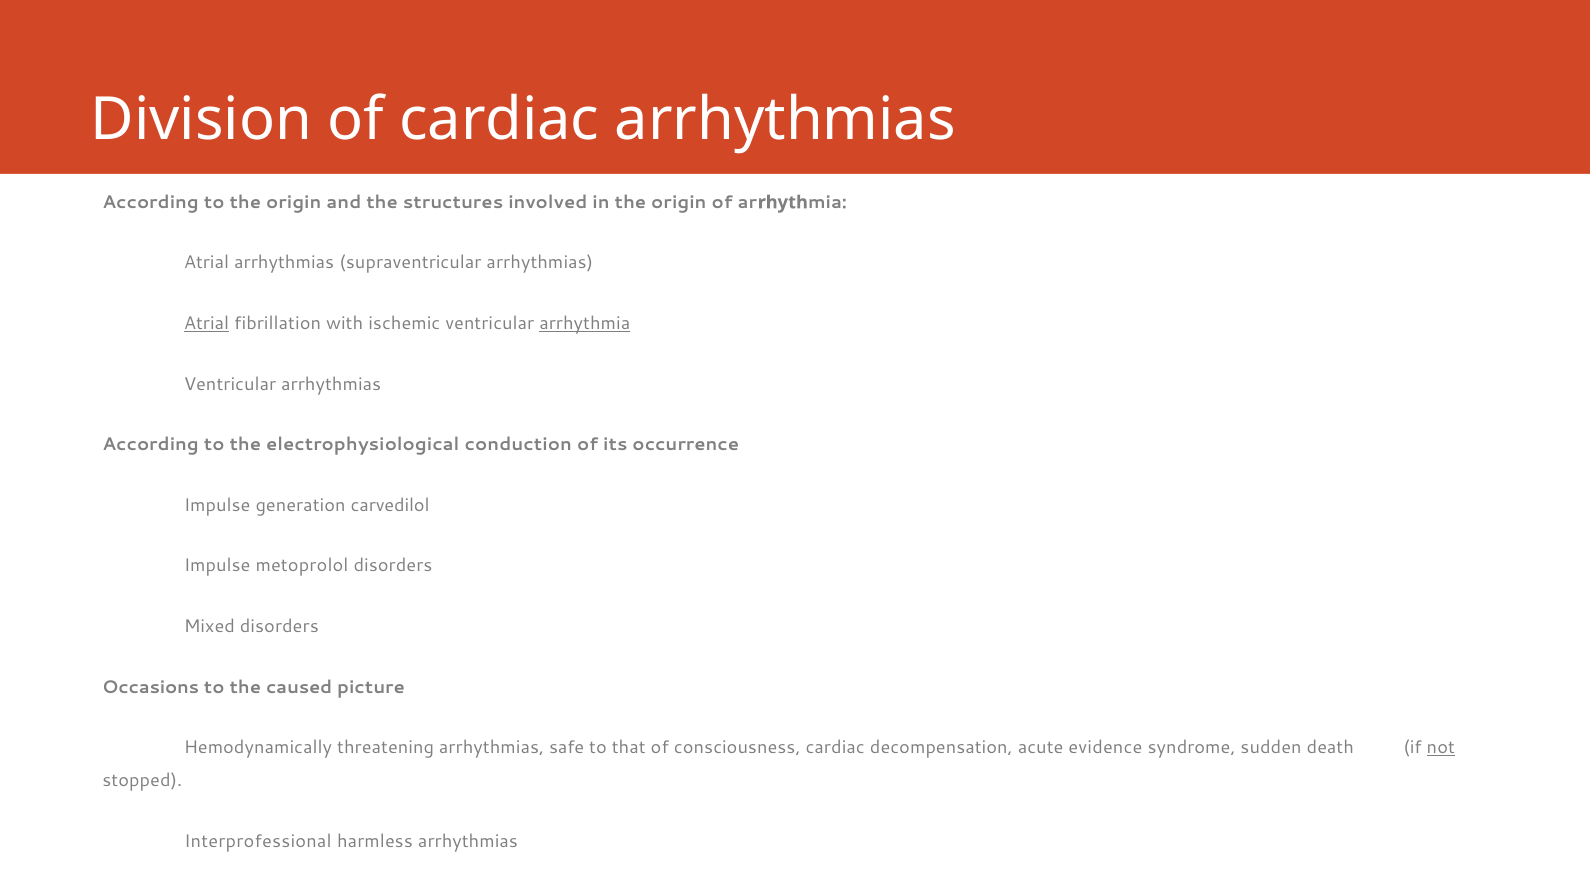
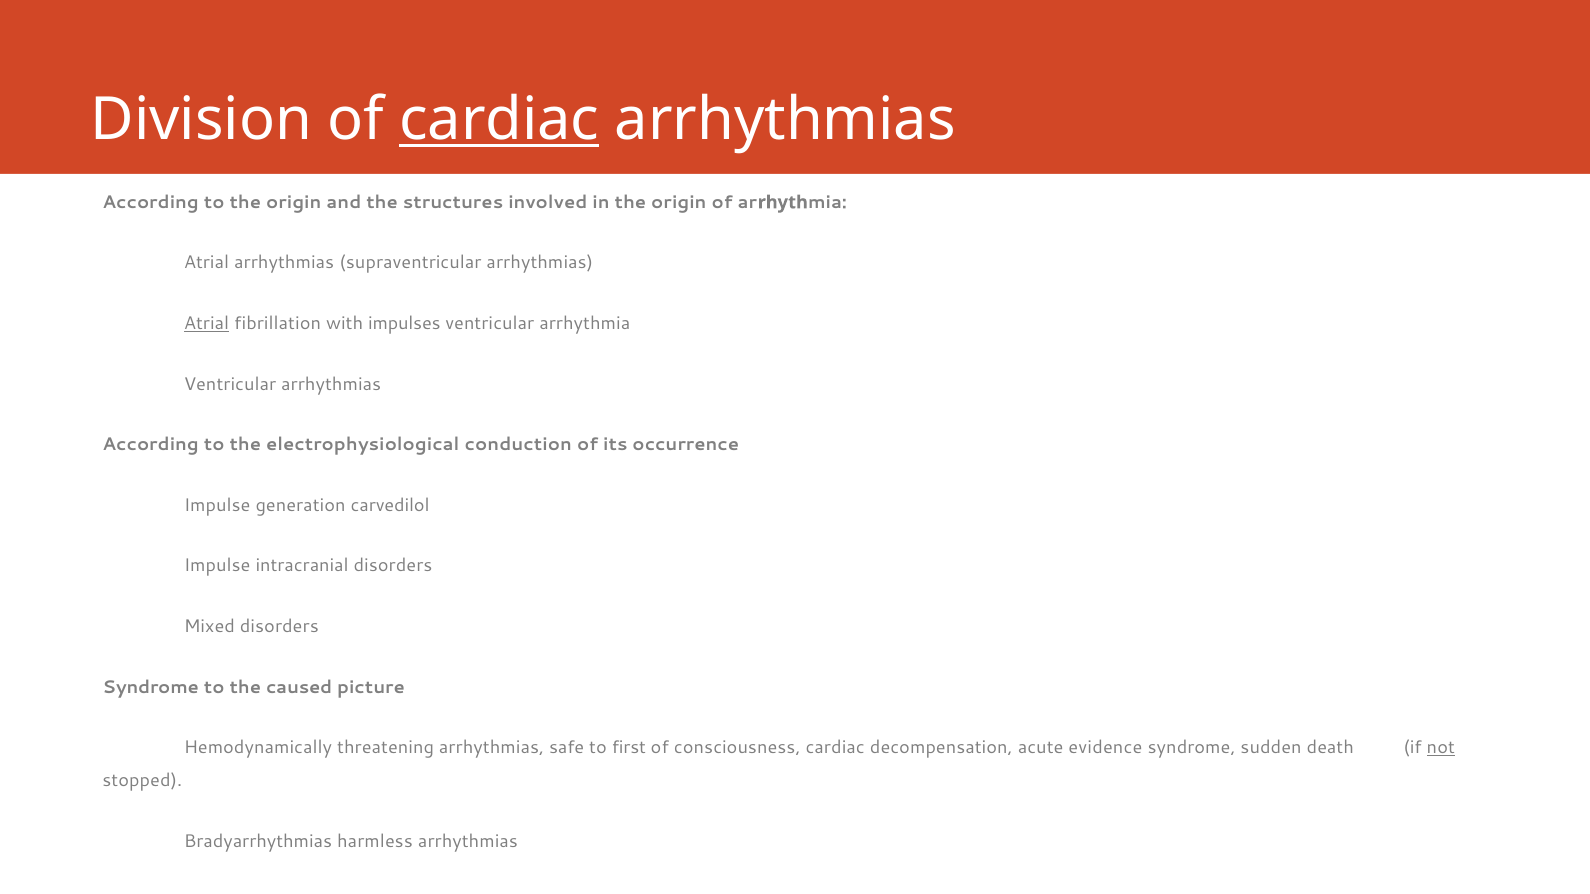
cardiac underline: none -> present (499, 120)
ischemic: ischemic -> impulses (404, 324)
arrhythmia underline: present -> none (585, 324)
metoprolol: metoprolol -> intracranial (302, 566)
Occasions: Occasions -> Syndrome (151, 687)
that: that -> first (629, 748)
Interprofessional: Interprofessional -> Bradyarrhythmias (258, 841)
